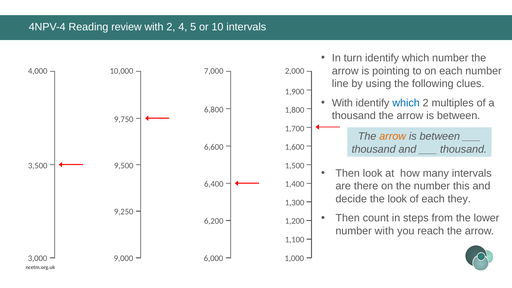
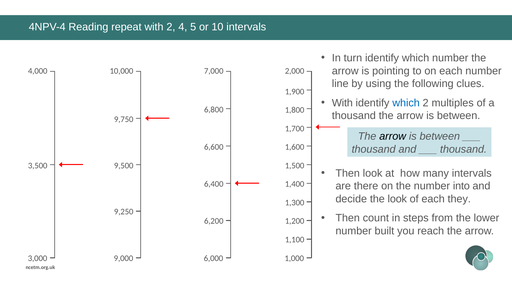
review: review -> repeat (126, 27)
arrow colour: orange -> black (393, 136)
this: this -> into (461, 186)
number with: with -> built (384, 231)
